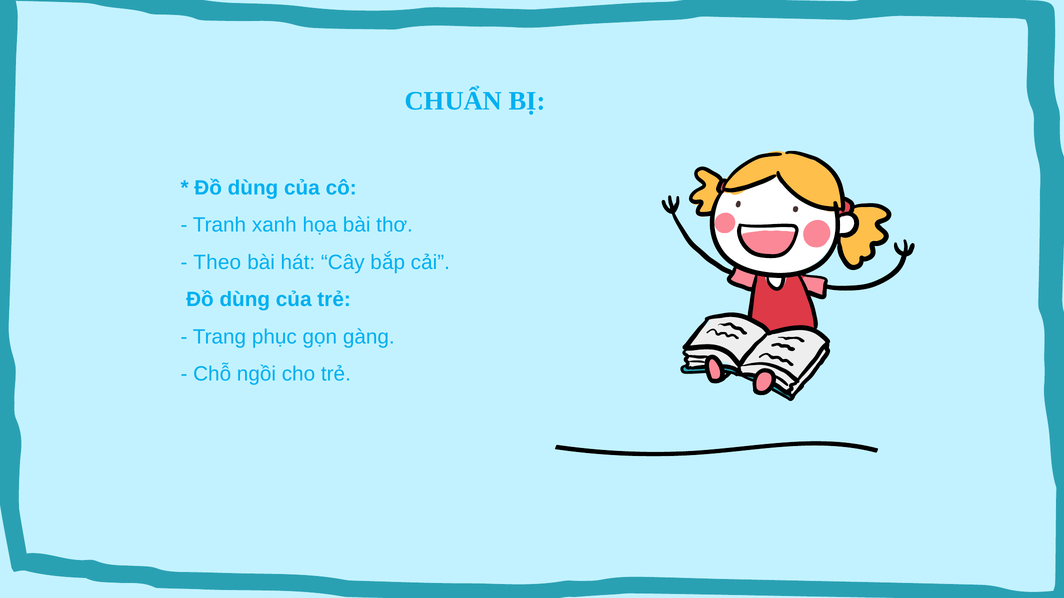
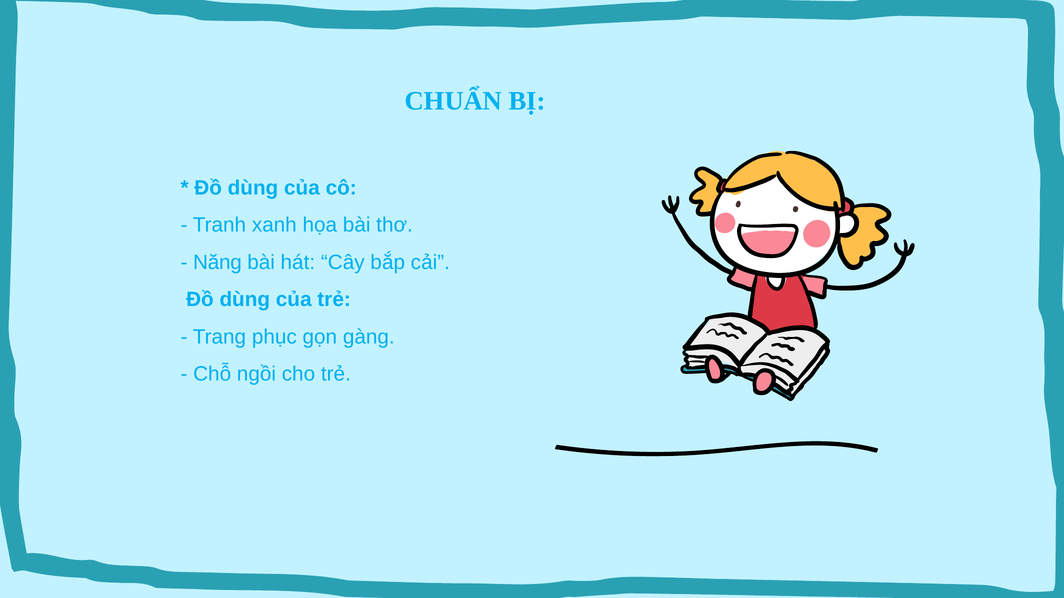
Theo: Theo -> Năng (217, 263)
